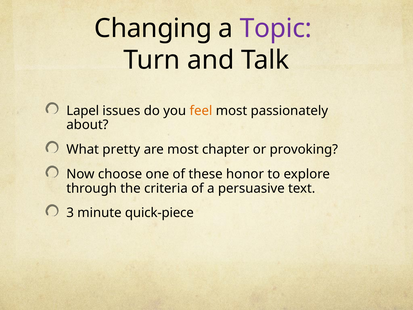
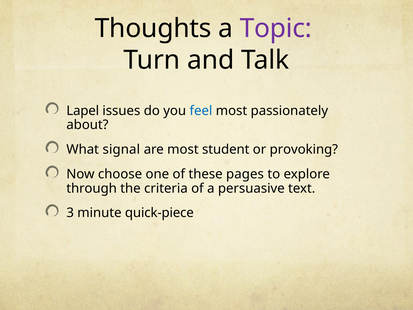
Changing: Changing -> Thoughts (153, 28)
feel colour: orange -> blue (201, 111)
pretty: pretty -> signal (121, 149)
chapter: chapter -> student (226, 149)
honor: honor -> pages (245, 174)
